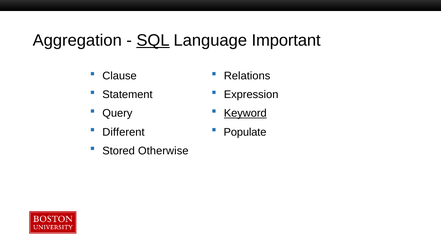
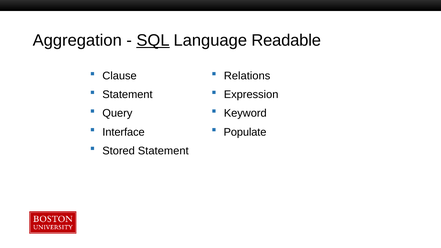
Important: Important -> Readable (286, 40)
Keyword underline: present -> none (245, 113)
Different: Different -> Interface (124, 132)
Stored Otherwise: Otherwise -> Statement (163, 151)
